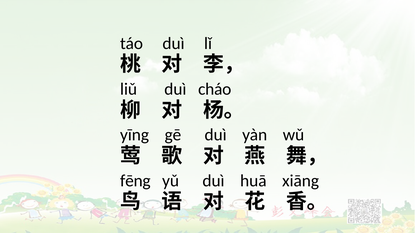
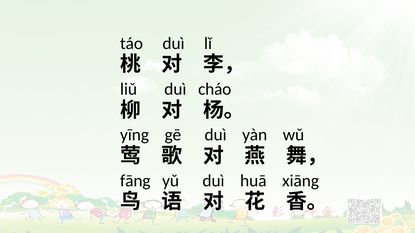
fēng: fēng -> fāng (135, 181)
